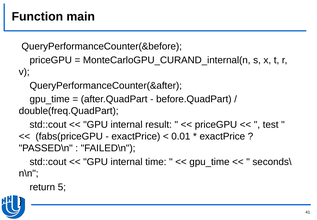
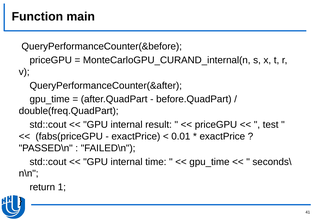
5: 5 -> 1 (62, 187)
